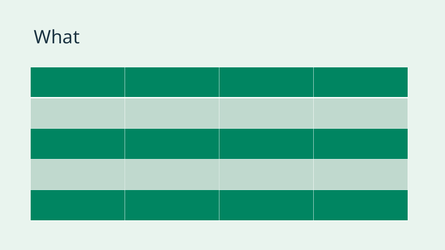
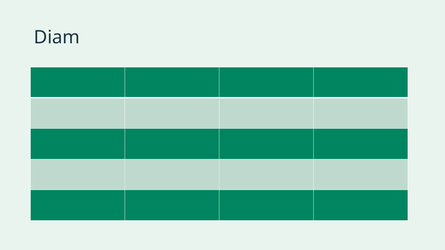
What: What -> Diam (57, 37)
